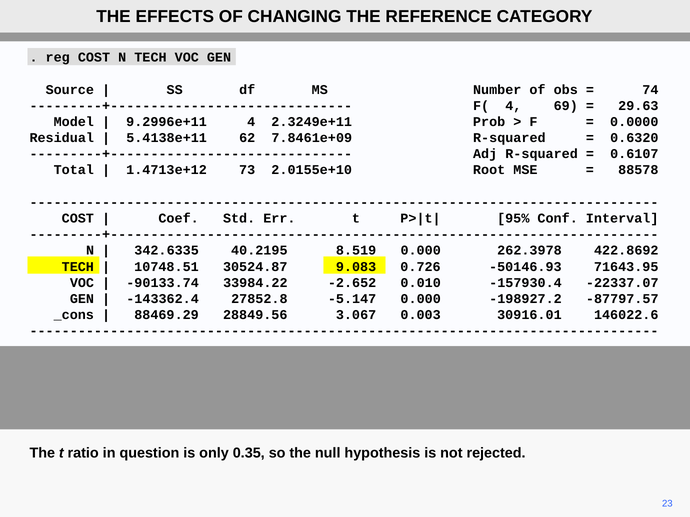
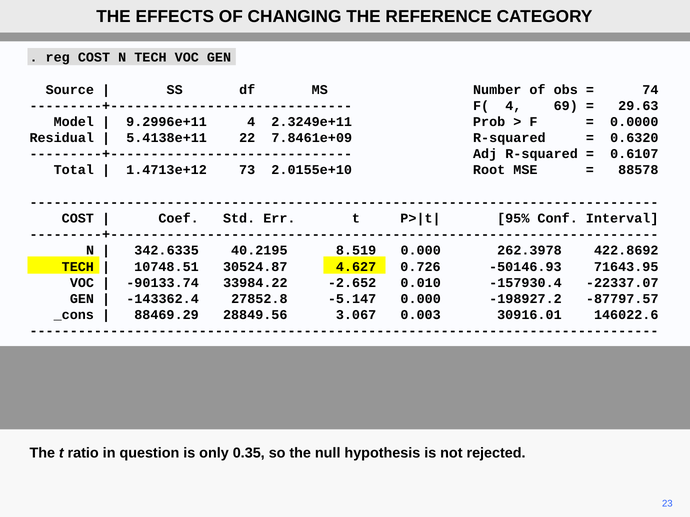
62: 62 -> 22 (247, 138)
9.083: 9.083 -> 4.627 (356, 267)
